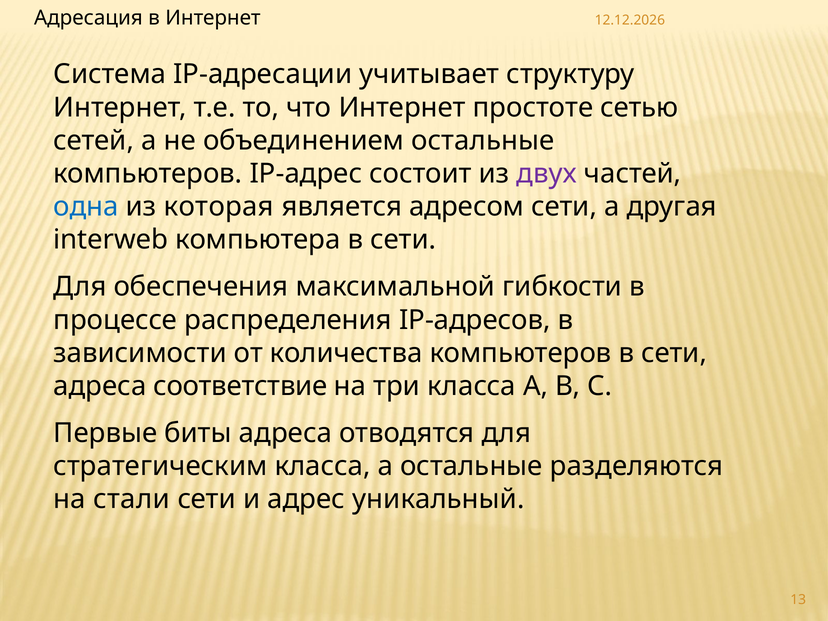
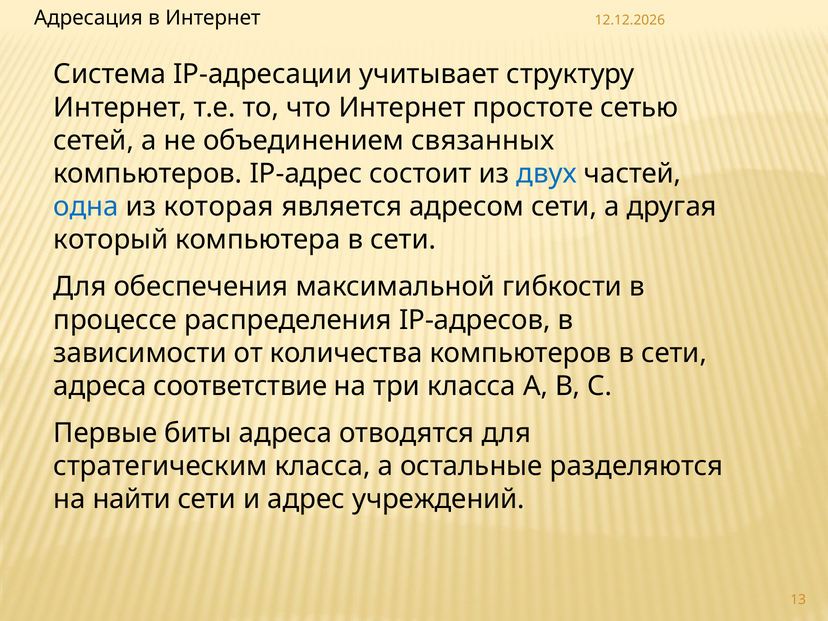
объединением остальные: остальные -> связанных (483, 141)
двух colour: purple -> blue (547, 174)
interweb: interweb -> который (111, 240)
стали: стали -> найти (132, 499)
уникальный: уникальный -> учреждений (439, 499)
